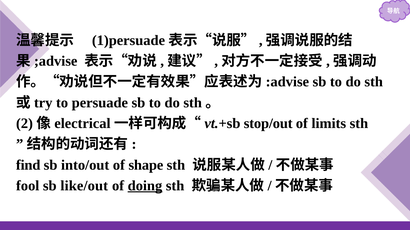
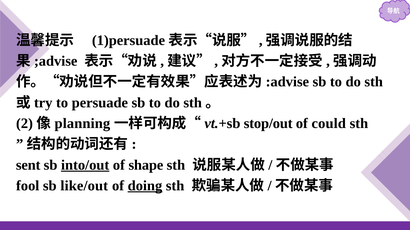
electrical: electrical -> planning (82, 124)
limits: limits -> could (329, 124)
find: find -> sent (28, 165)
into/out underline: none -> present (85, 165)
